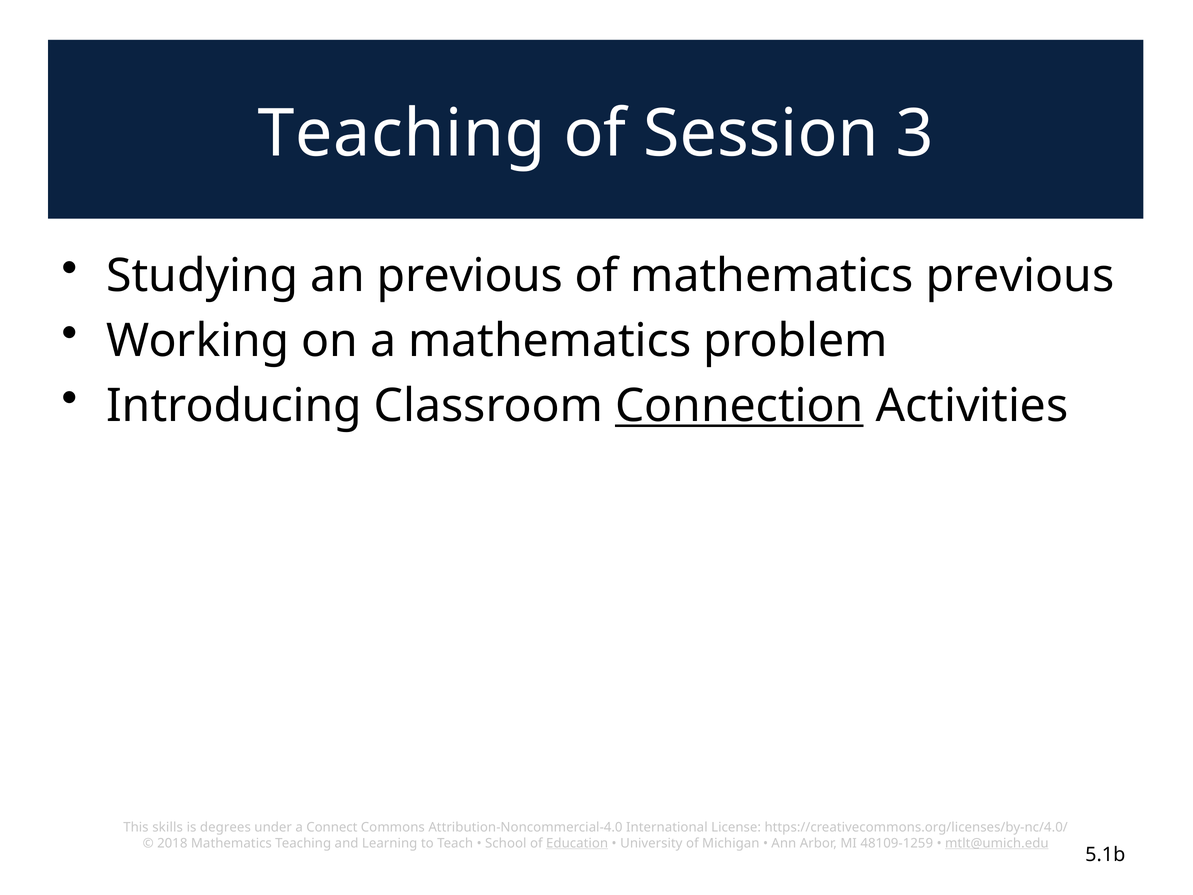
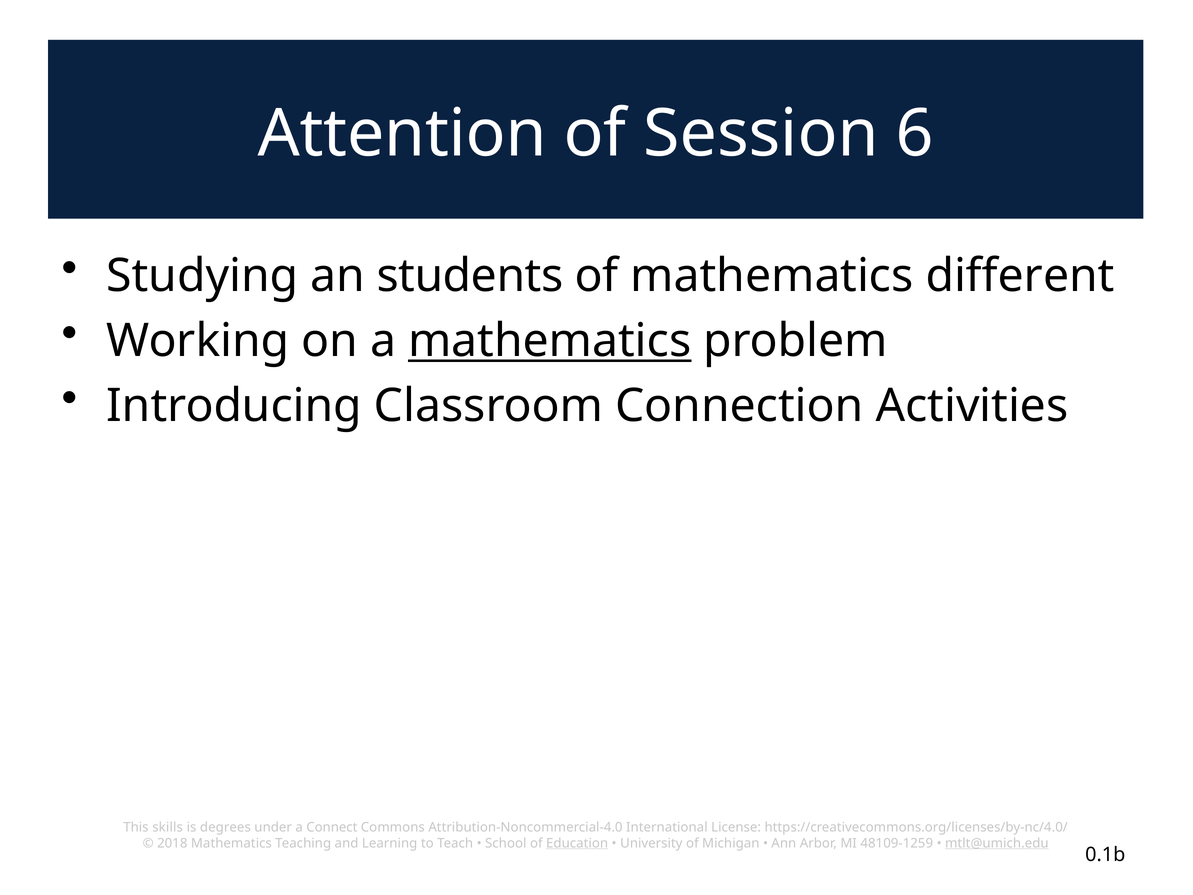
Teaching: Teaching -> Attention (402, 134)
3: 3 -> 6 (915, 134)
an previous: previous -> students (470, 276)
mathematics previous: previous -> different (1020, 276)
mathematics underline: none -> present (550, 341)
Connection underline: present -> none (739, 406)
5.1b: 5.1b -> 0.1b (1105, 854)
